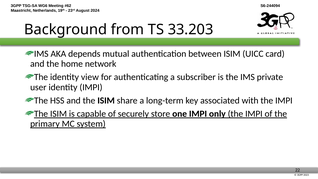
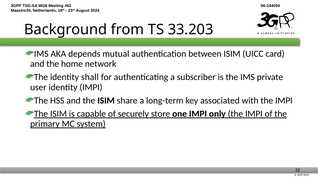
view: view -> shall (90, 77)
